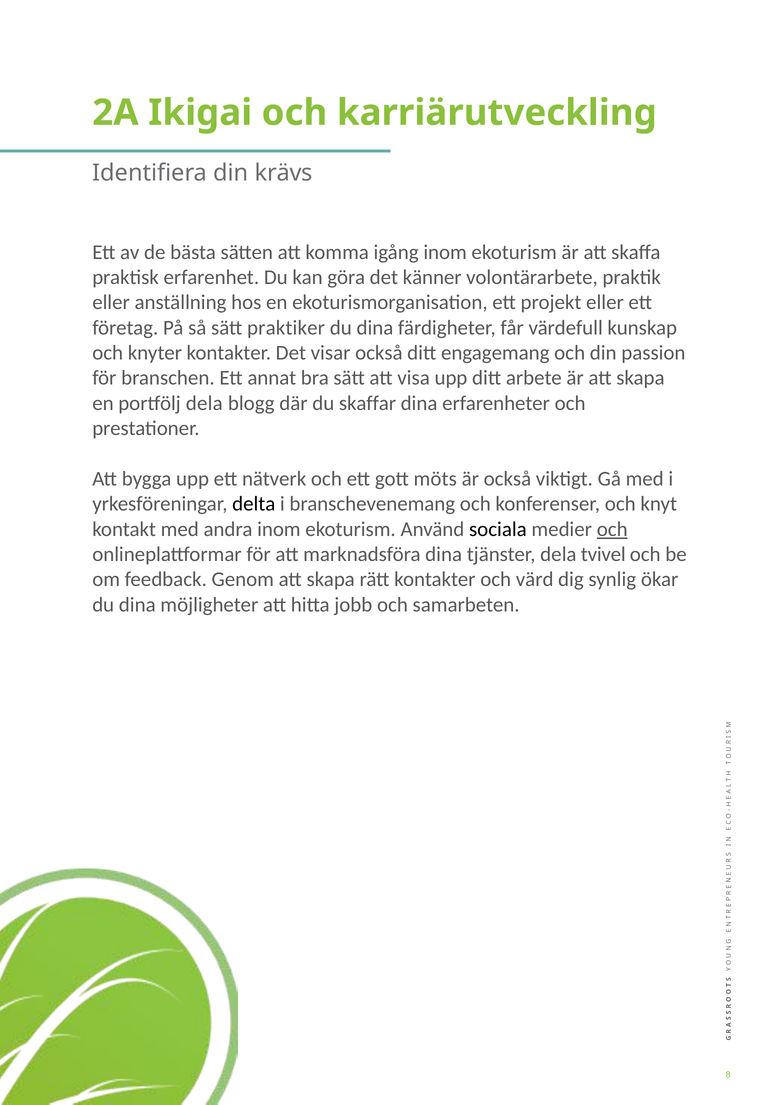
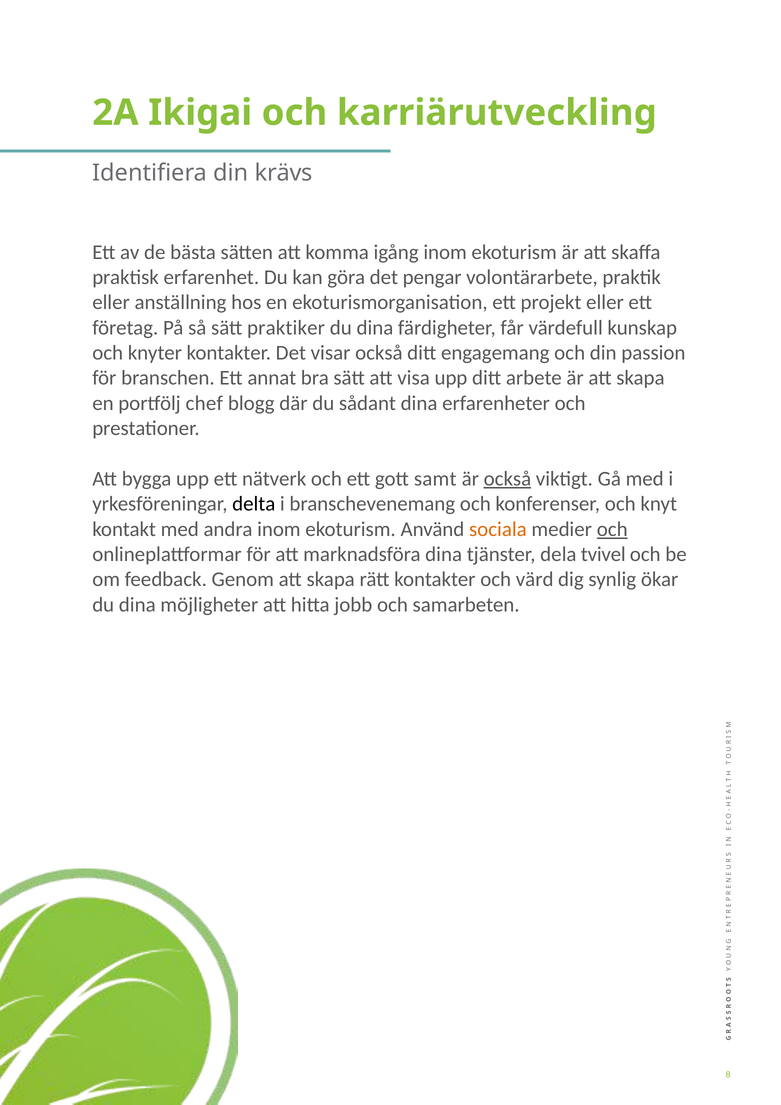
känner: känner -> pengar (432, 277)
portfölj dela: dela -> chef (204, 403)
skaffar: skaffar -> sådant (367, 403)
möts: möts -> samt (435, 479)
också underline: none -> present (507, 479)
sociala colour: black -> orange (498, 529)
